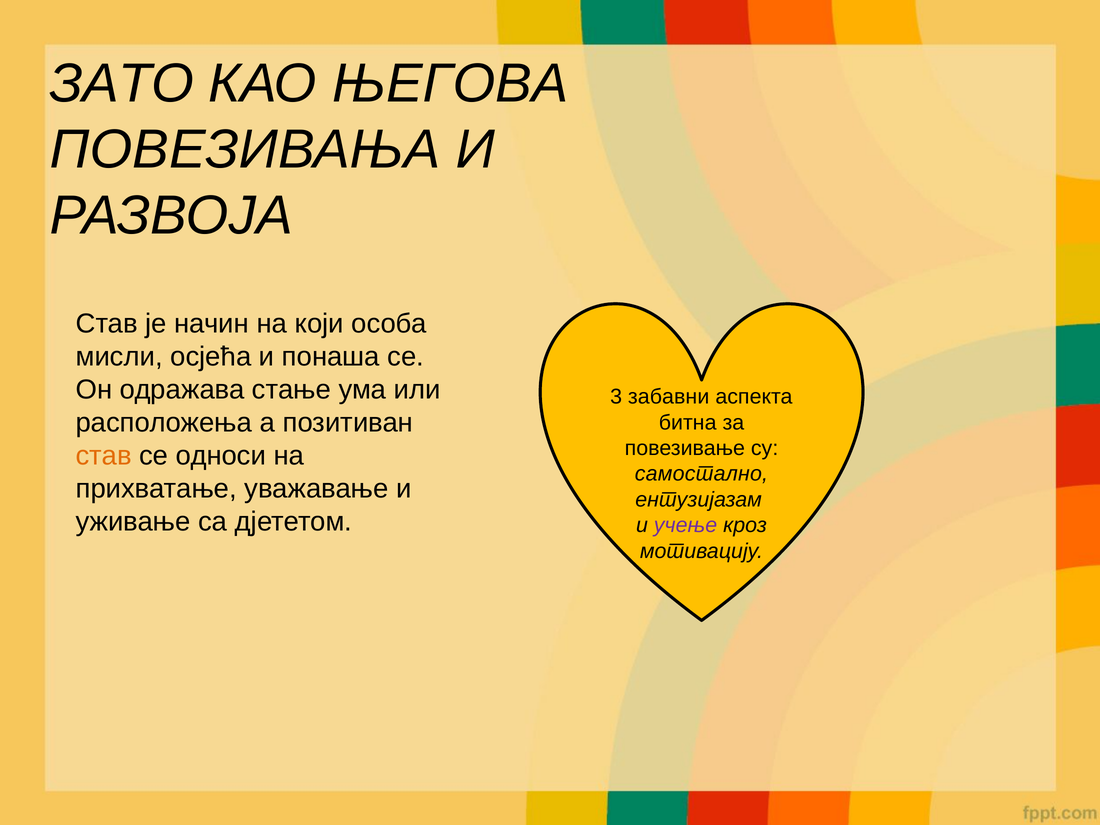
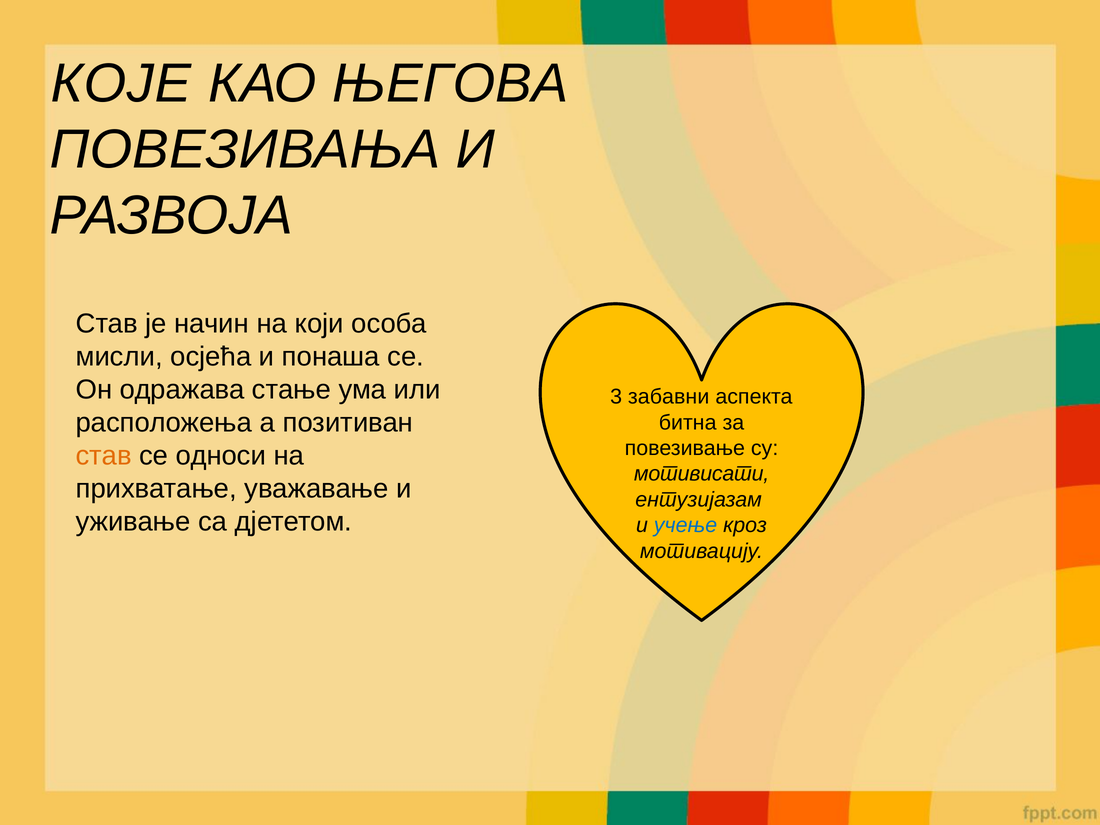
ЗАТО: ЗАТО -> КОЈЕ (121, 83)
самостално: самостално -> мотивисати (702, 474)
учење colour: purple -> blue (686, 525)
